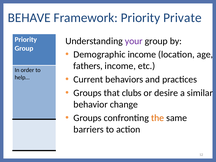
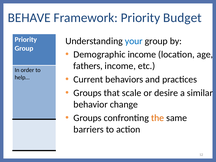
Private: Private -> Budget (182, 18)
your colour: purple -> blue (134, 41)
clubs: clubs -> scale (132, 93)
